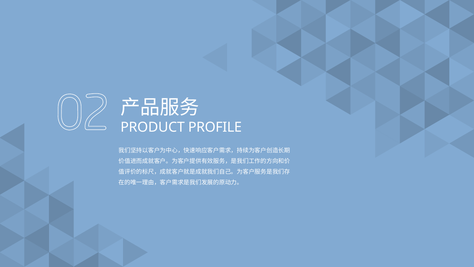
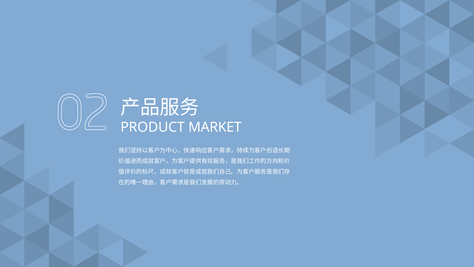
PROFILE: PROFILE -> MARKET (215, 127)
